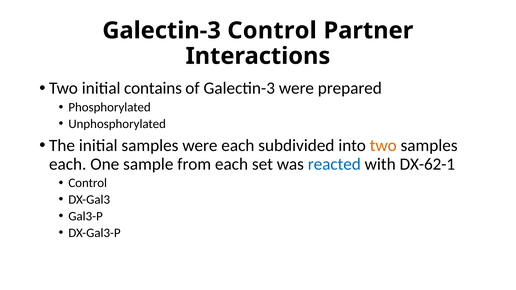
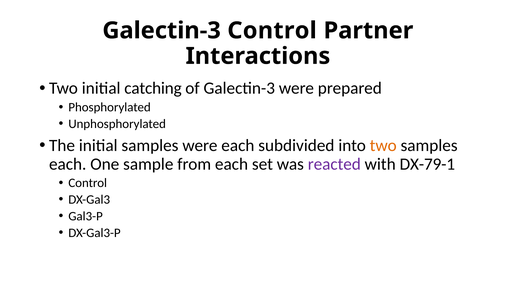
contains: contains -> catching (153, 88)
reacted colour: blue -> purple (334, 164)
DX-62-1: DX-62-1 -> DX-79-1 (427, 164)
